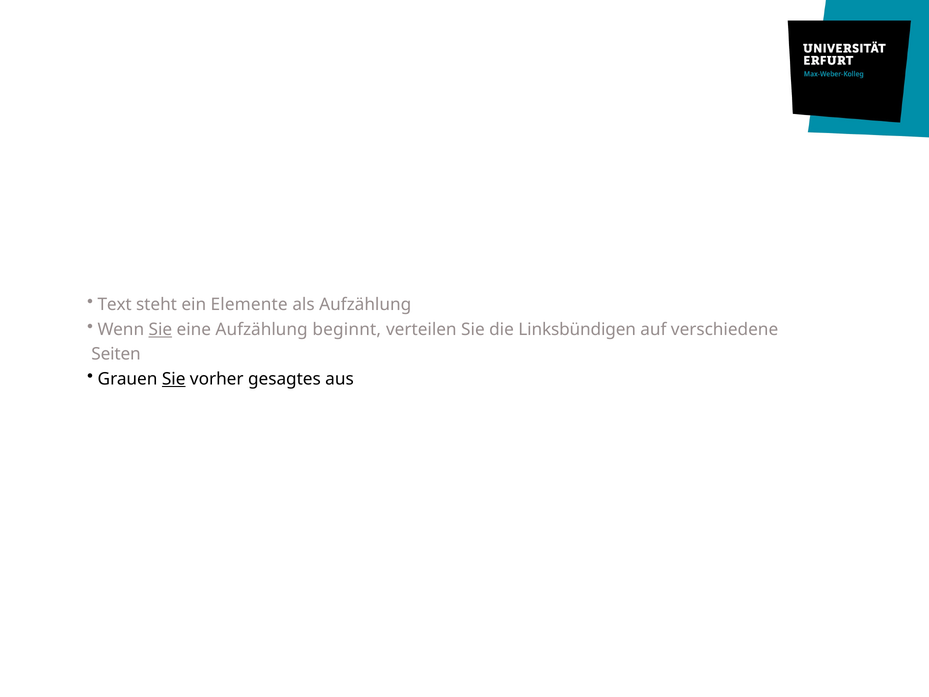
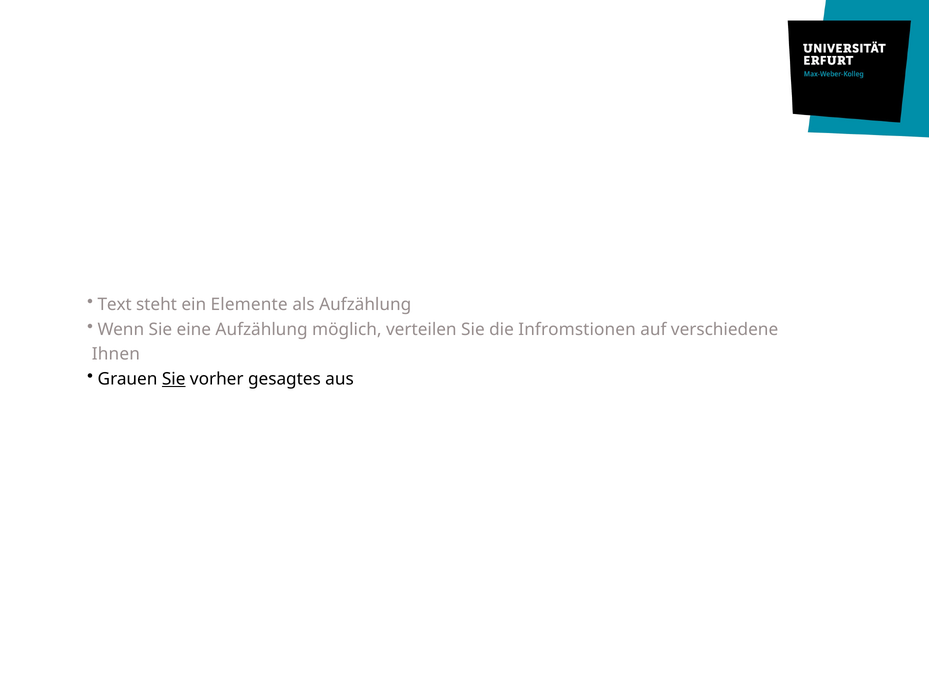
Sie underline: present -> none (160, 329)
beginnt: beginnt -> möglich (347, 329)
Linksbündigen: Linksbündigen -> Infromstionen (577, 329)
Seiten: Seiten -> Ihnen (116, 354)
